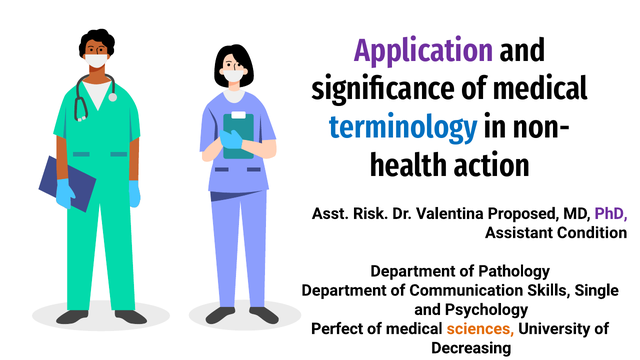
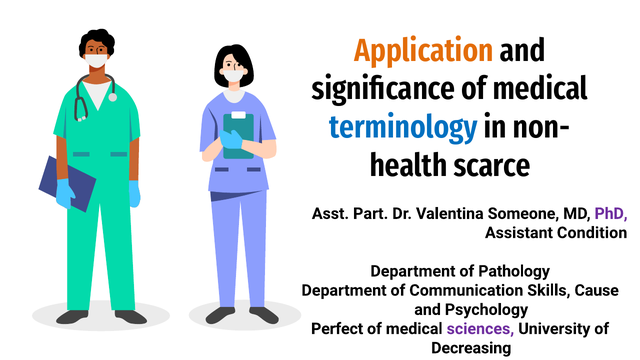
Application colour: purple -> orange (424, 50)
action: action -> scarce (492, 166)
Risk: Risk -> Part (371, 214)
Proposed: Proposed -> Someone (523, 214)
Single: Single -> Cause (597, 290)
sciences colour: orange -> purple (480, 329)
